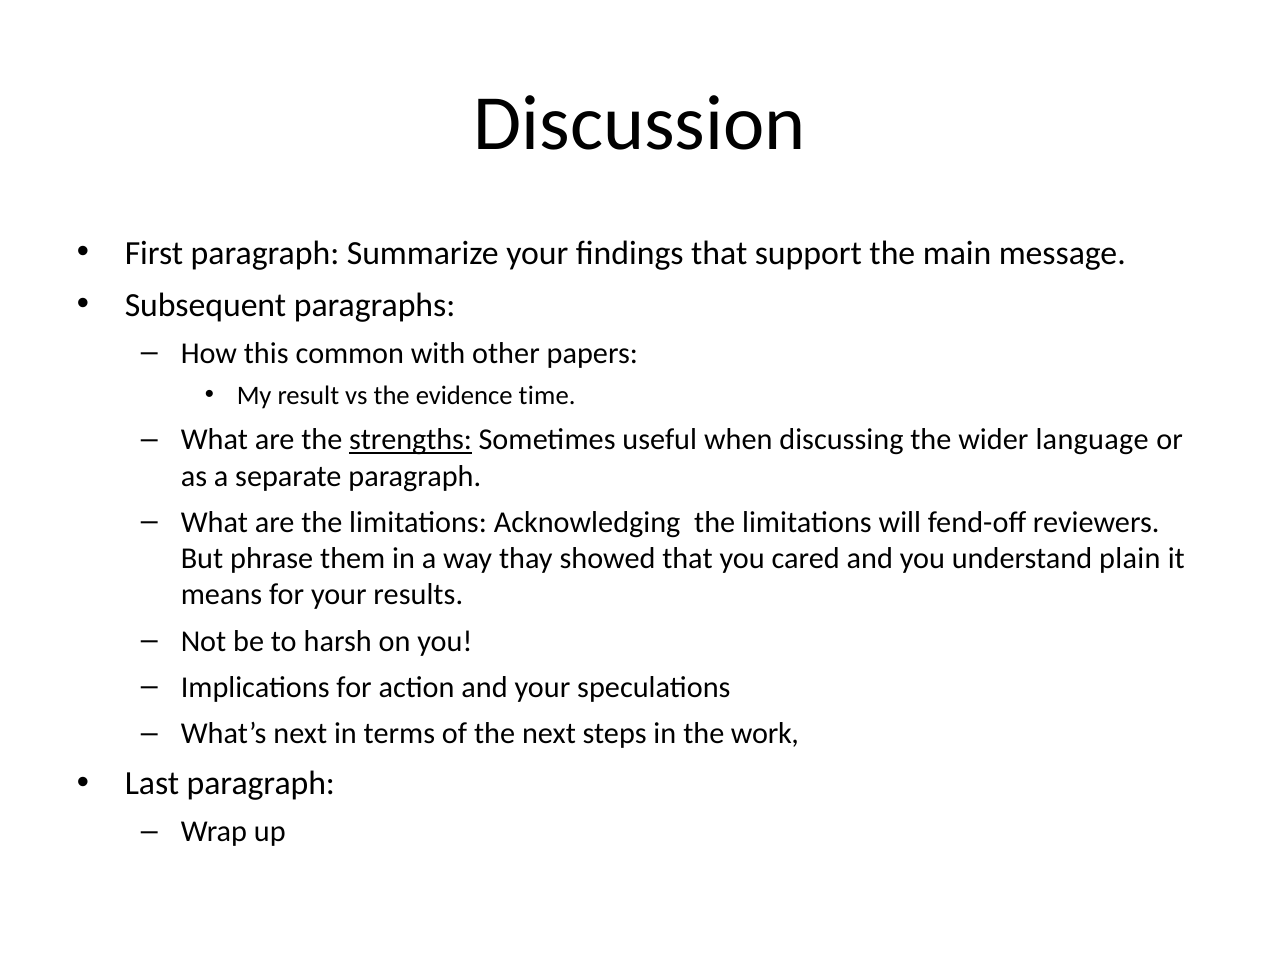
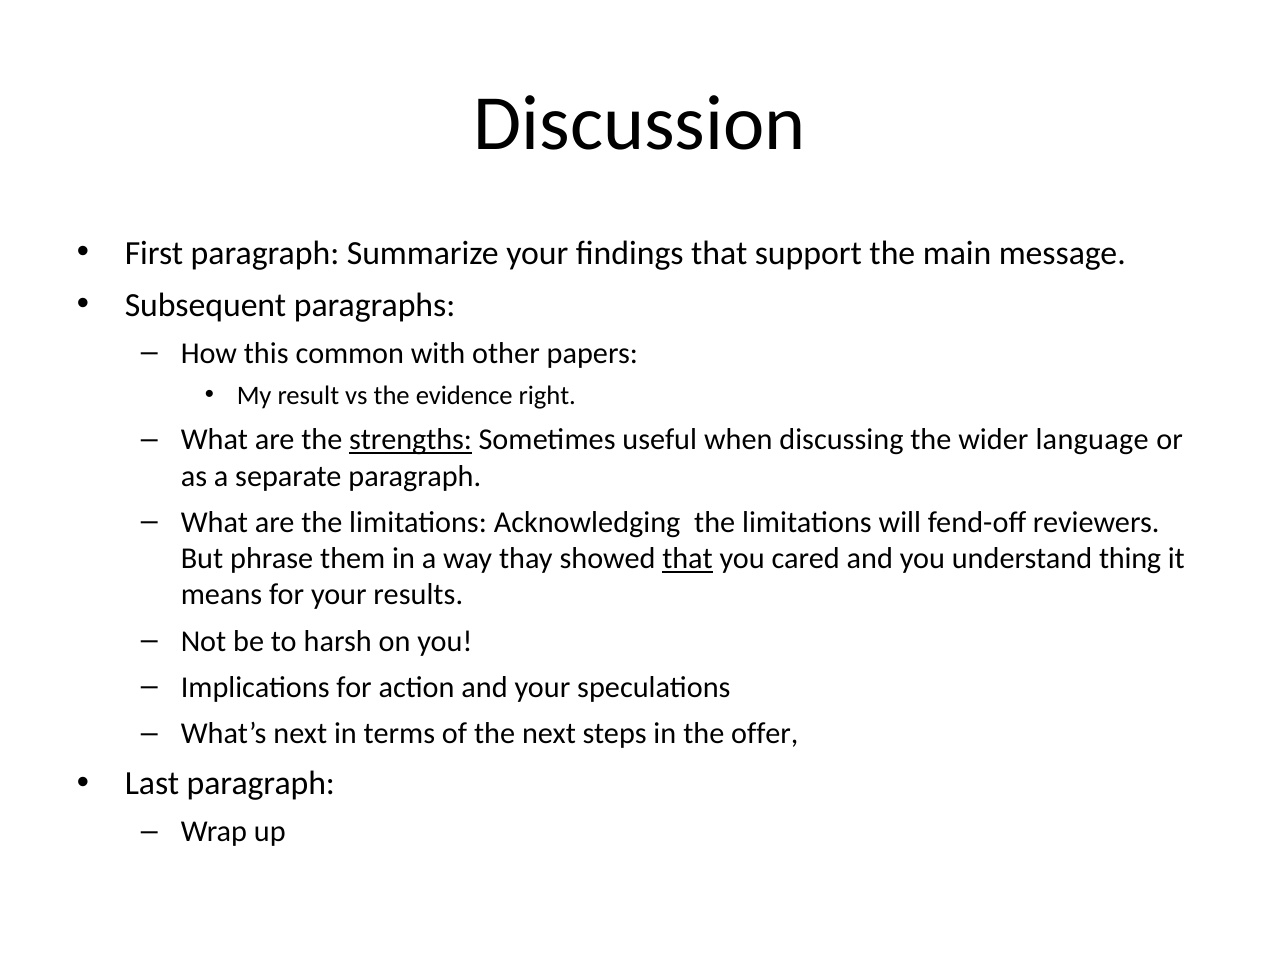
time: time -> right (547, 395)
that underline: none -> present (688, 559)
plain: plain -> thing (1130, 559)
work: work -> offer (765, 734)
